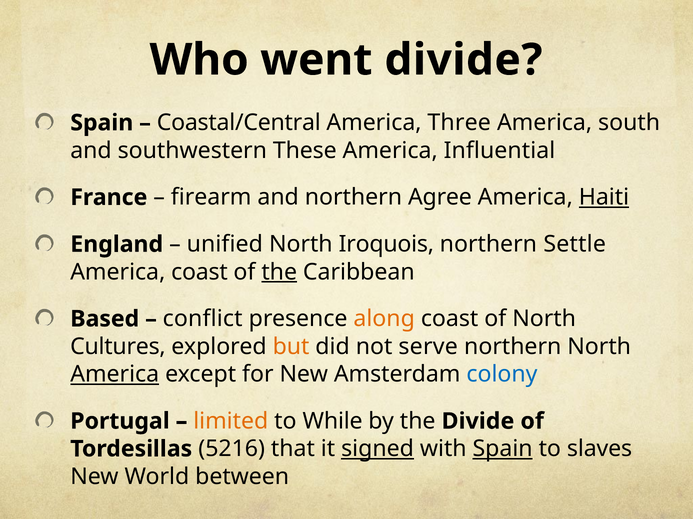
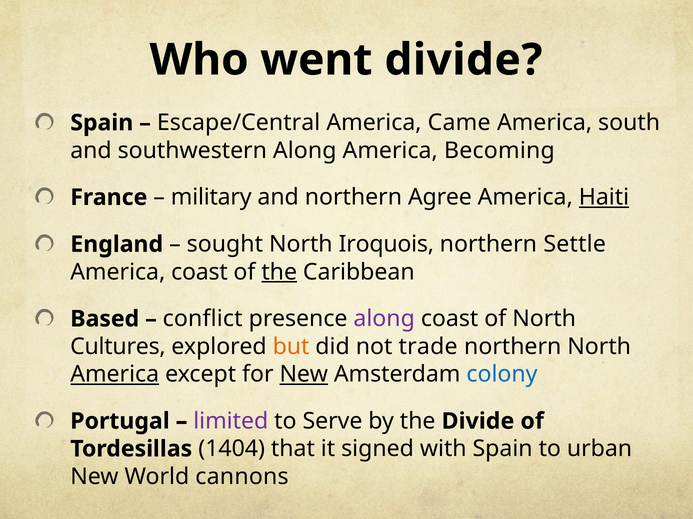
Coastal/Central: Coastal/Central -> Escape/Central (239, 123)
Three: Three -> Came (459, 123)
southwestern These: These -> Along (305, 151)
Influential: Influential -> Becoming (499, 151)
firearm: firearm -> military (211, 198)
unified: unified -> sought (225, 245)
along colour: orange -> purple (384, 319)
serve: serve -> trade (428, 347)
New underline: none -> present (304, 375)
limited colour: orange -> purple (231, 422)
While: While -> Serve (333, 422)
5216: 5216 -> 1404 (232, 449)
signed underline: present -> none (378, 449)
Spain underline: present -> none (503, 449)
slaves: slaves -> urban (600, 449)
between: between -> cannons (242, 477)
